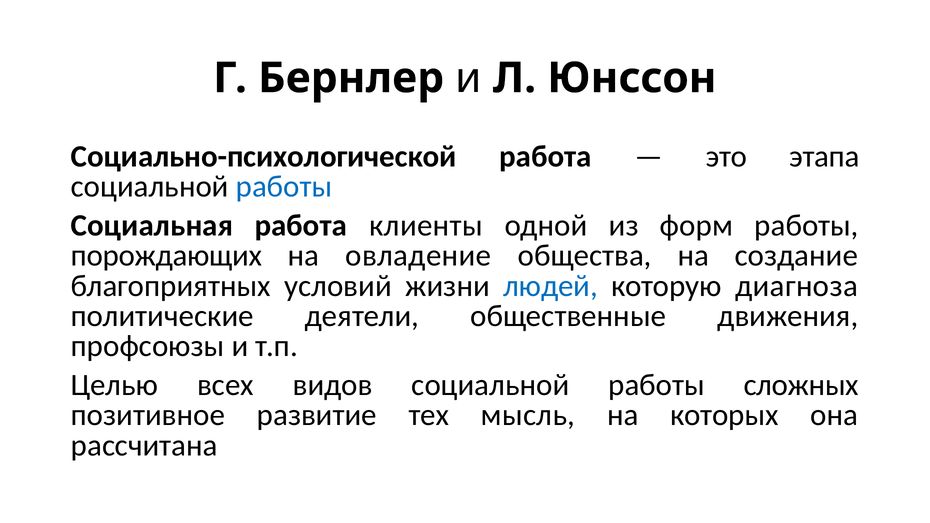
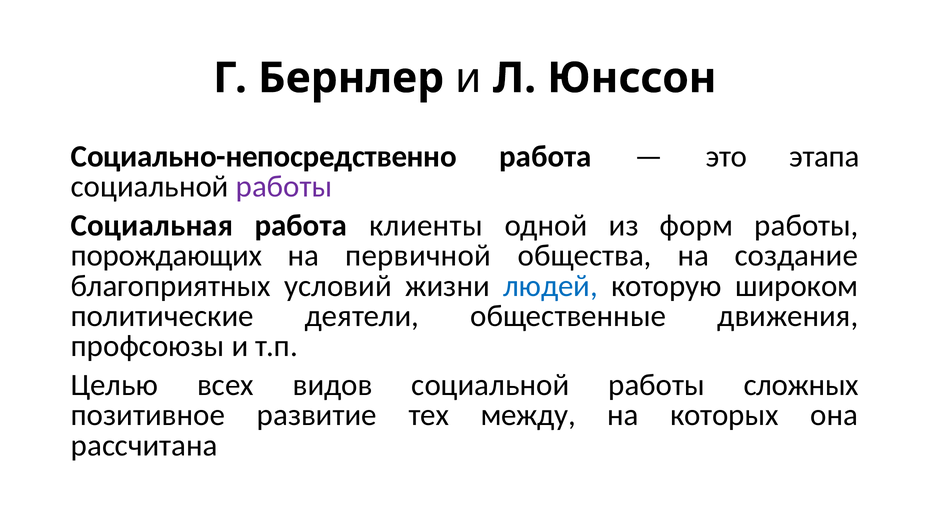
Социально-психологической: Социально-психологической -> Социально-непосредственно (264, 157)
работы colour: blue -> purple (284, 187)
овладение: овладение -> первичной (418, 256)
диагноза: диагноза -> широком (797, 286)
мысль: мысль -> между (528, 415)
